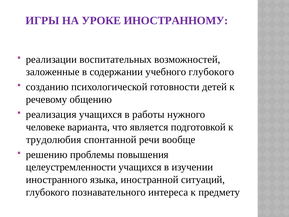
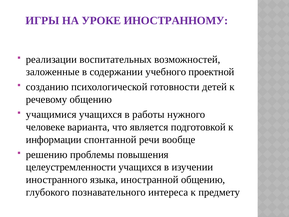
учебного глубокого: глубокого -> проектной (211, 72)
реализация: реализация -> учащимися (51, 114)
трудолюбия: трудолюбия -> информации (54, 139)
иностранной ситуаций: ситуаций -> общению (203, 179)
